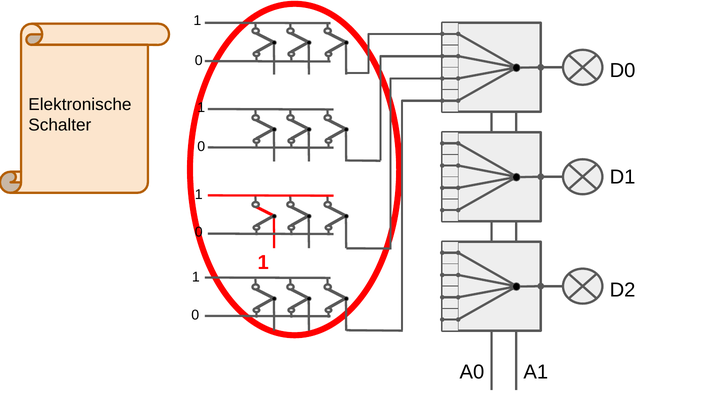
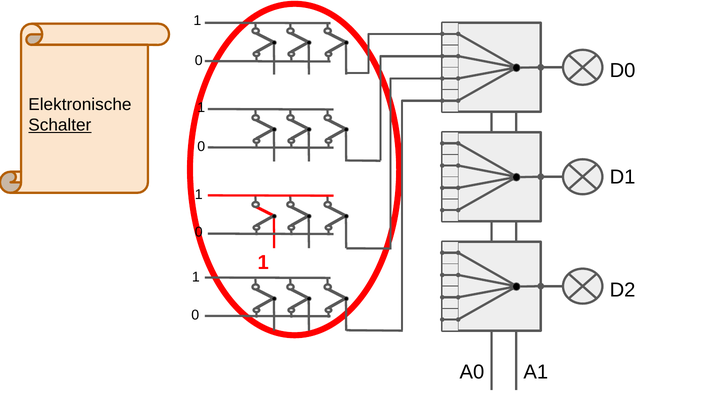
Schalter underline: none -> present (60, 125)
